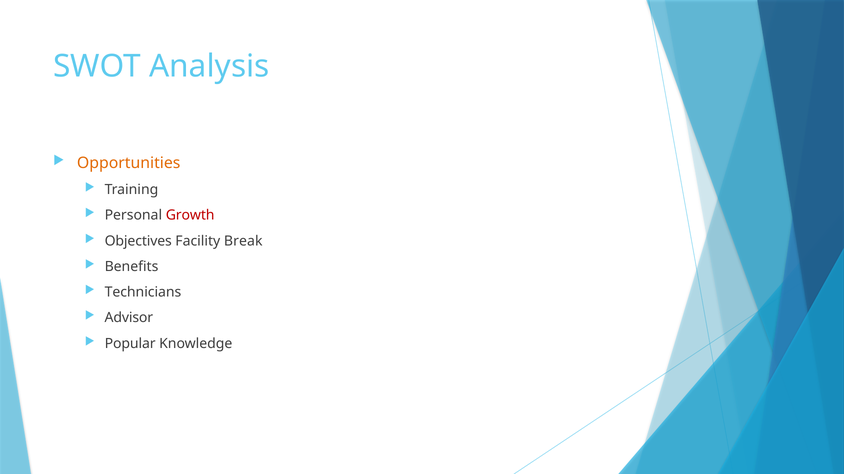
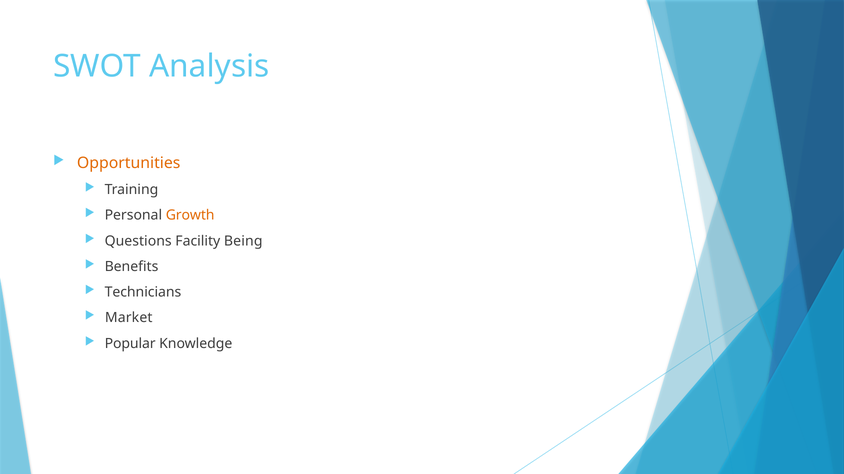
Growth colour: red -> orange (190, 216)
Objectives: Objectives -> Questions (138, 241)
Break: Break -> Being (243, 241)
Advisor: Advisor -> Market (129, 318)
